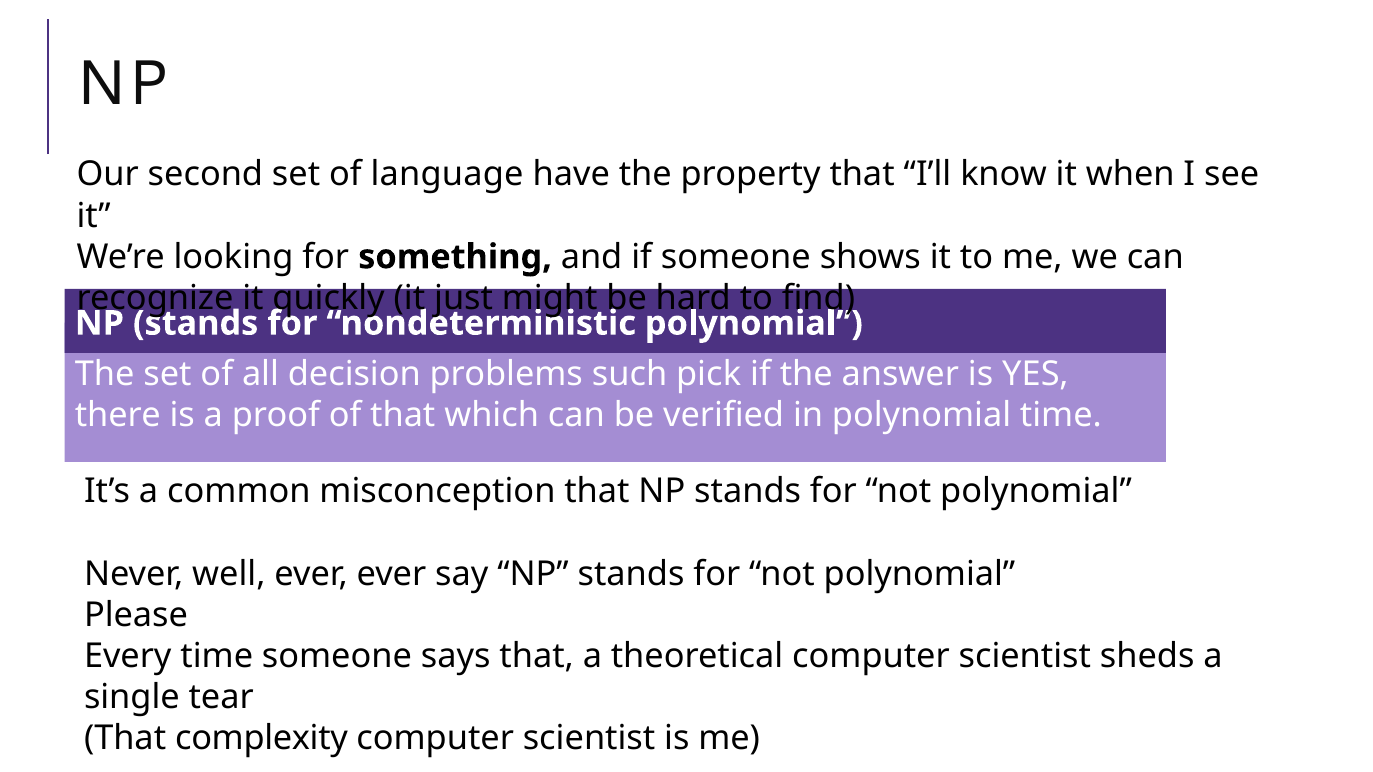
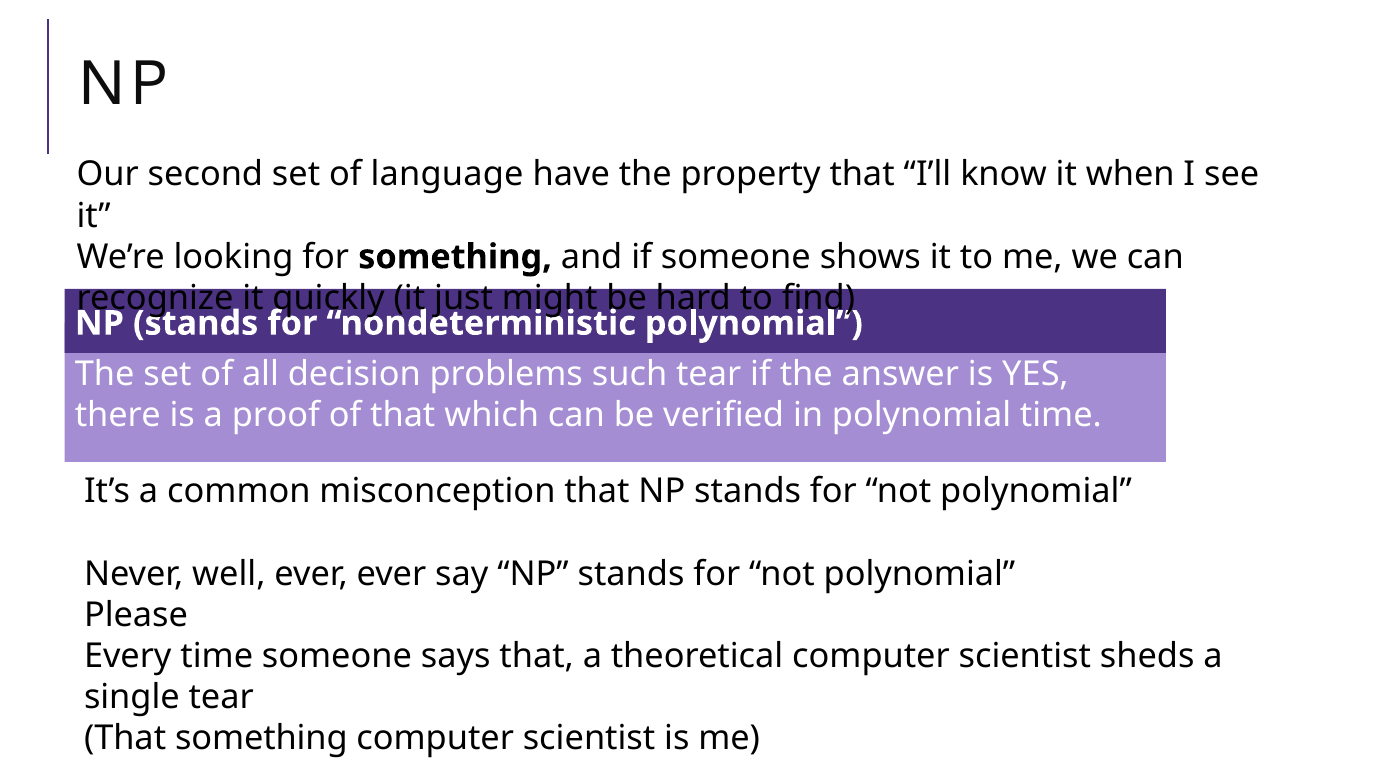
such pick: pick -> tear (709, 374)
That complexity: complexity -> something (261, 739)
